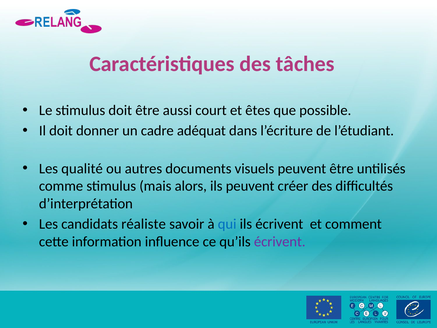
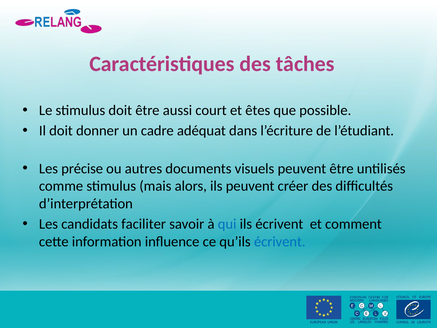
qualité: qualité -> précise (82, 169)
réaliste: réaliste -> faciliter (144, 224)
écrivent colour: purple -> blue (280, 241)
